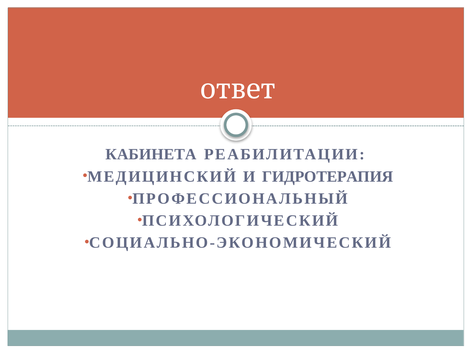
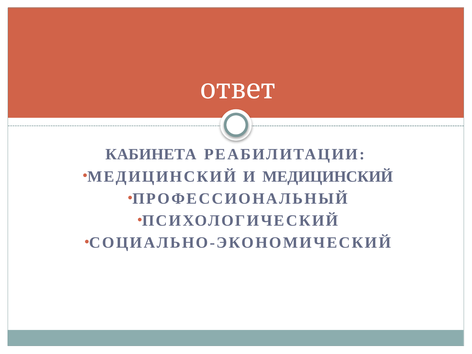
И ГИДРОТЕРАПИЯ: ГИДРОТЕРАПИЯ -> МЕДИЦИНСКИЙ (328, 176)
